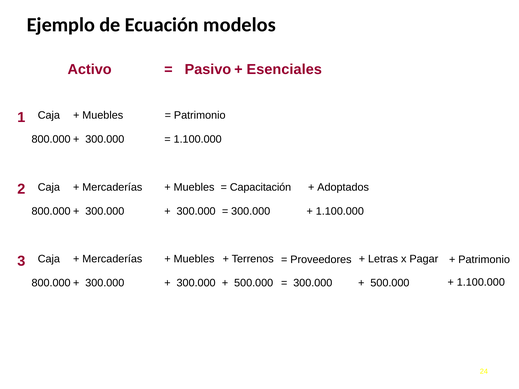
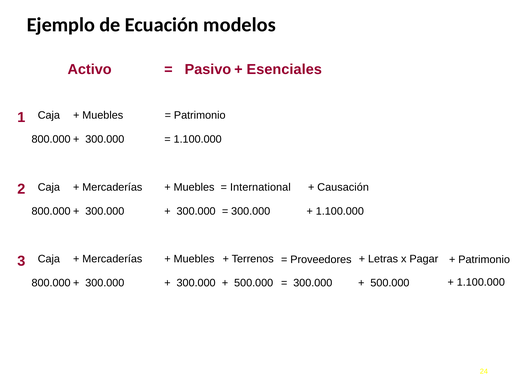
Capacitación: Capacitación -> International (260, 187)
Adoptados: Adoptados -> Causación (343, 187)
